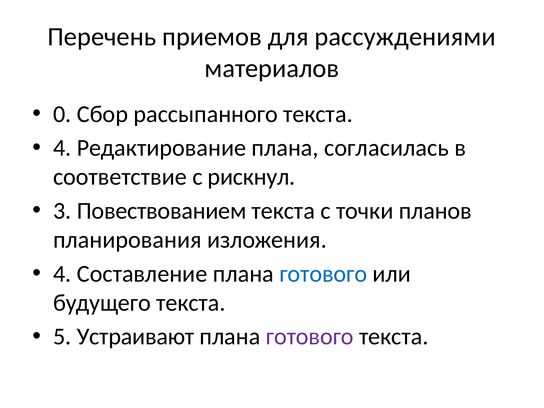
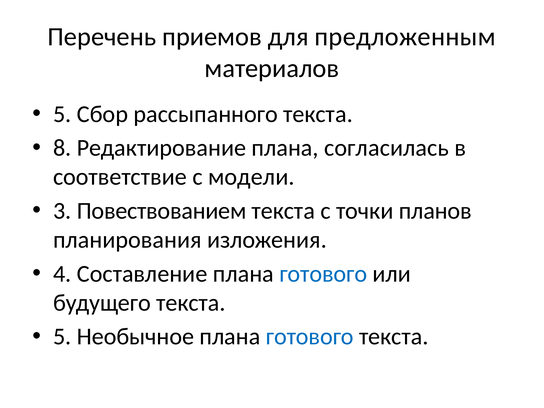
рассуждениями: рассуждениями -> предложенным (405, 37)
0: 0 -> 5 (62, 114)
4: 4 -> 8 (62, 148)
рискнул: рискнул -> модели (251, 177)
Устраивают: Устраивают -> Необычное (135, 337)
готового colour: purple -> blue (310, 337)
